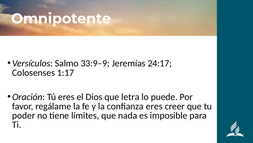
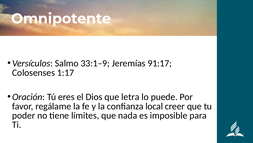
33:9–9: 33:9–9 -> 33:1–9 (95, 63)
24:17: 24:17 -> 91:17 (160, 63)
confianza eres: eres -> local (154, 106)
